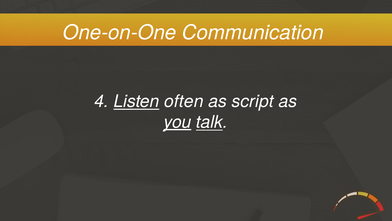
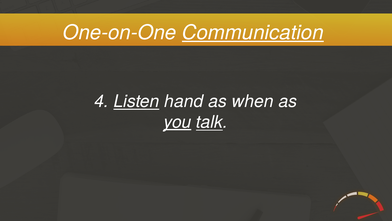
Communication underline: none -> present (253, 33)
often: often -> hand (184, 101)
script: script -> when (253, 101)
